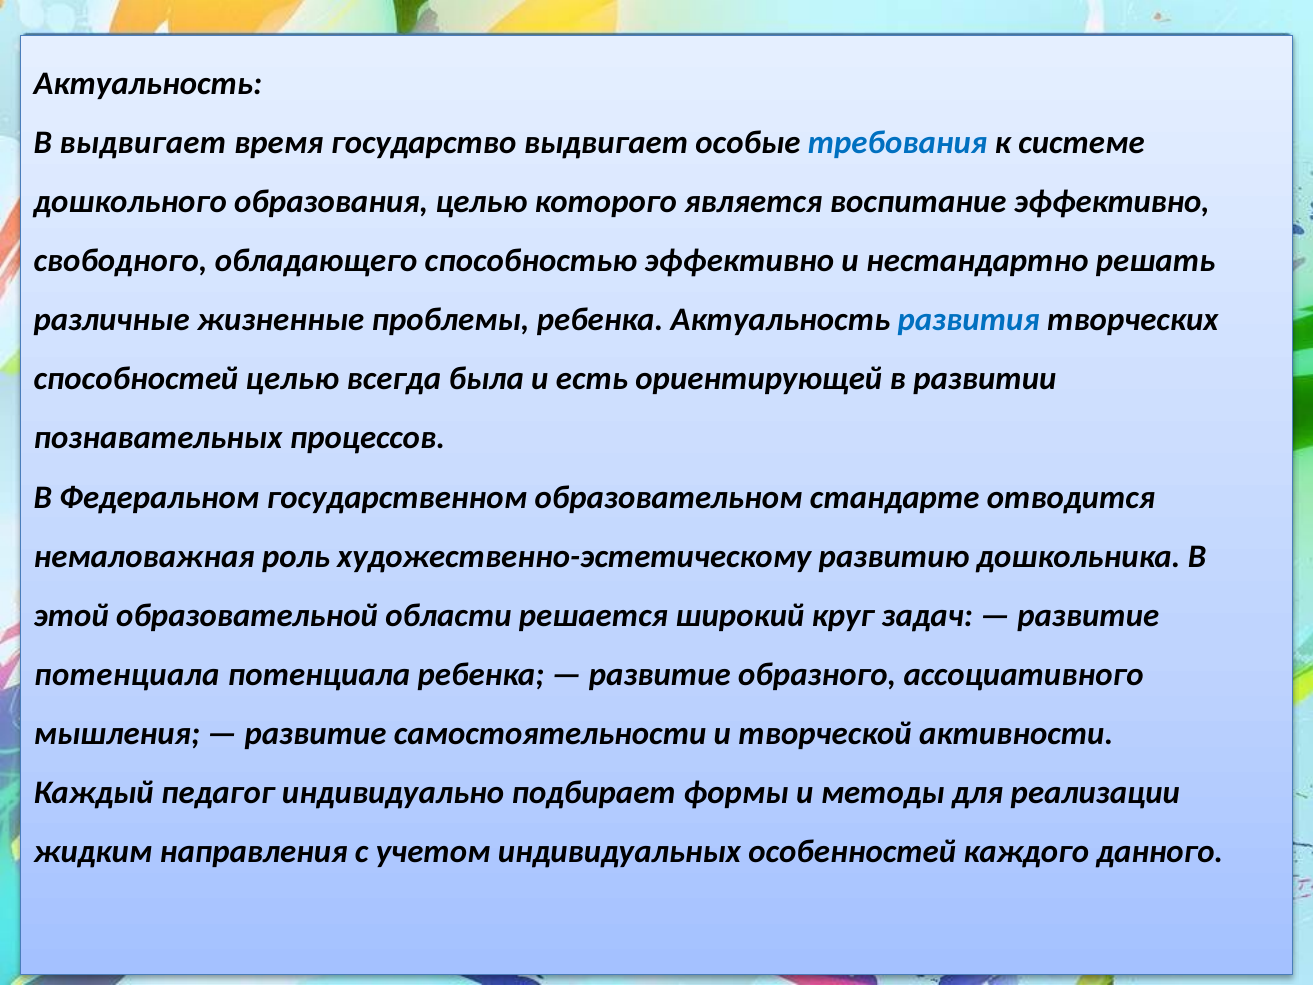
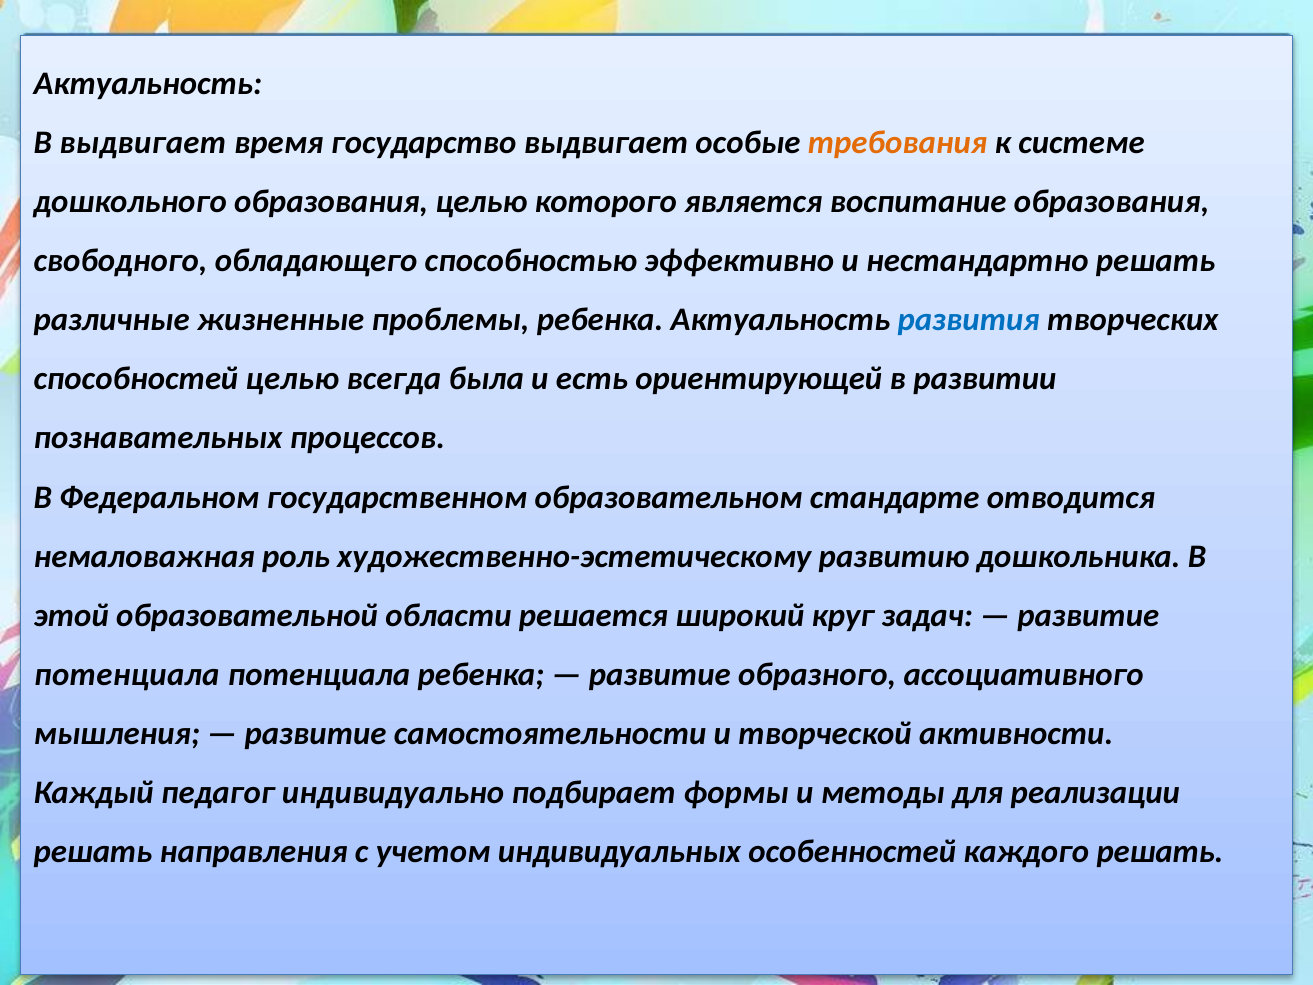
требования colour: blue -> orange (898, 143)
воспитание эффективно: эффективно -> образования (1112, 202)
жидким: жидким -> решать (93, 852)
каждого данного: данного -> решать (1160, 852)
